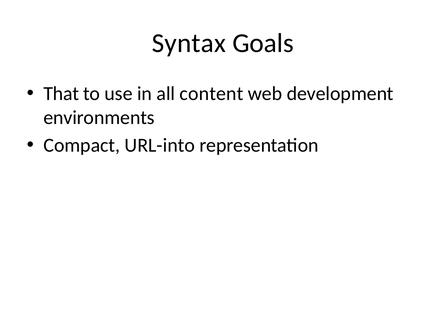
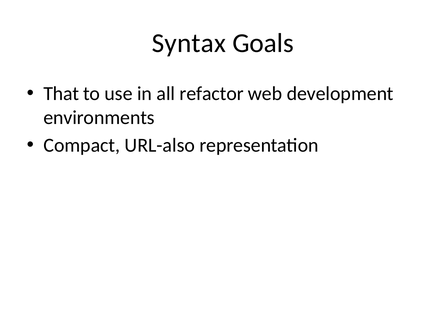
content: content -> refactor (212, 94)
URL-into: URL-into -> URL-also (160, 145)
